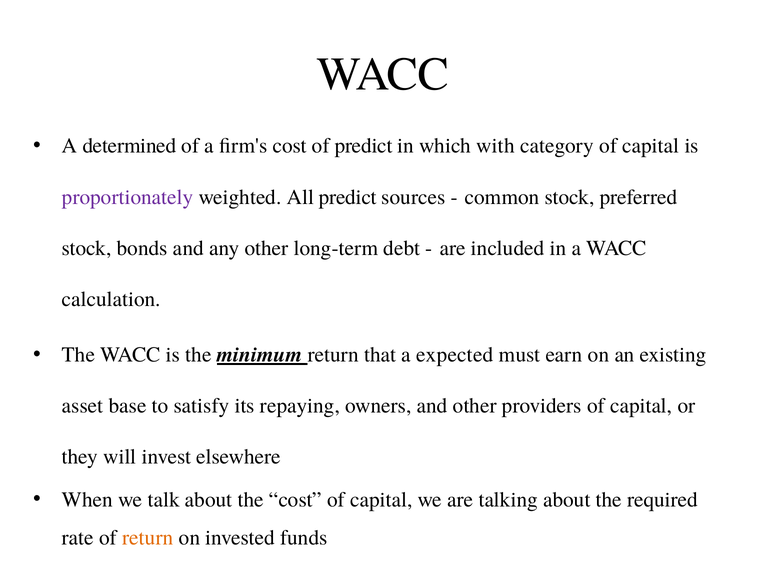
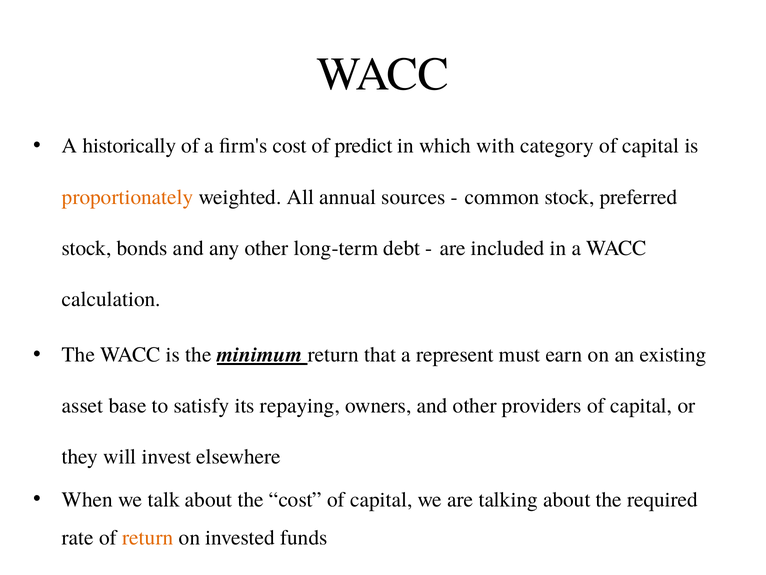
determined: determined -> historically (129, 146)
proportionately colour: purple -> orange (128, 197)
All predict: predict -> annual (348, 197)
expected: expected -> represent (455, 354)
